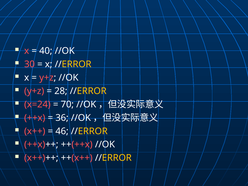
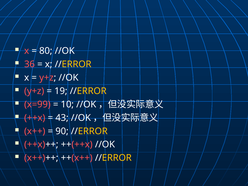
40: 40 -> 80 (46, 51)
30: 30 -> 36 (30, 64)
28: 28 -> 19 (61, 91)
x=24: x=24 -> x=99 (37, 104)
70: 70 -> 10 (67, 104)
36: 36 -> 43 (62, 118)
46: 46 -> 90 (62, 131)
